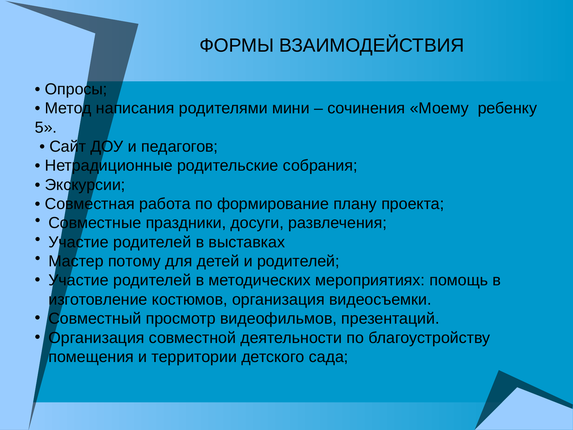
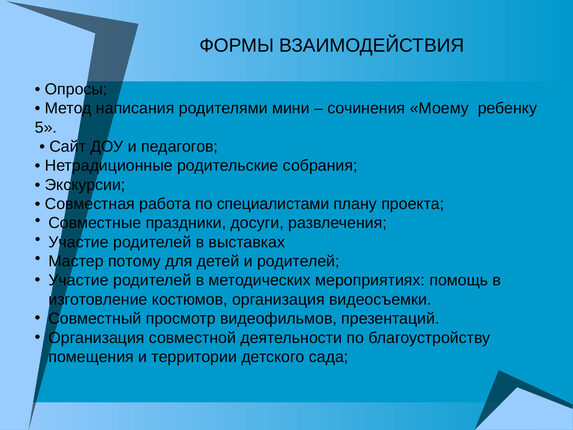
формирование: формирование -> специалистами (273, 204)
